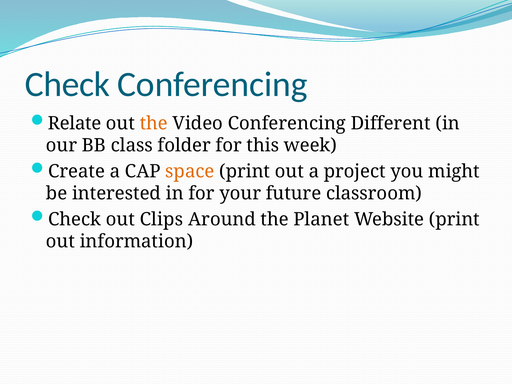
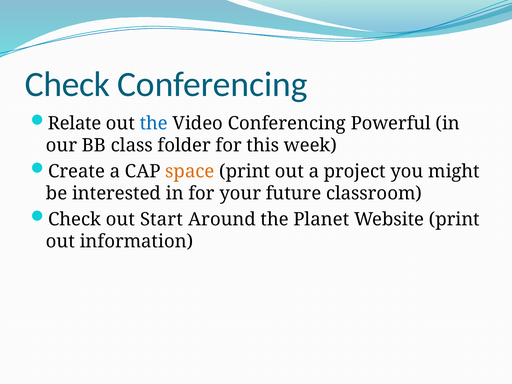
the colour: orange -> blue (154, 123)
Different: Different -> Powerful (391, 123)
Clips: Clips -> Start (161, 219)
